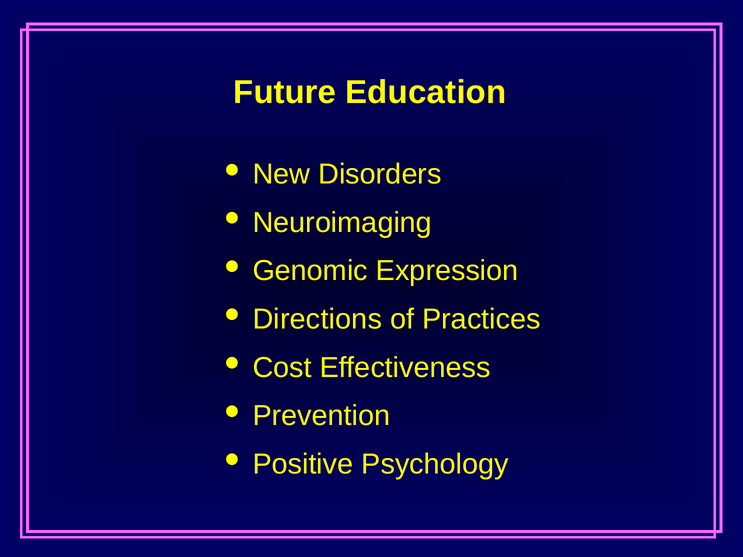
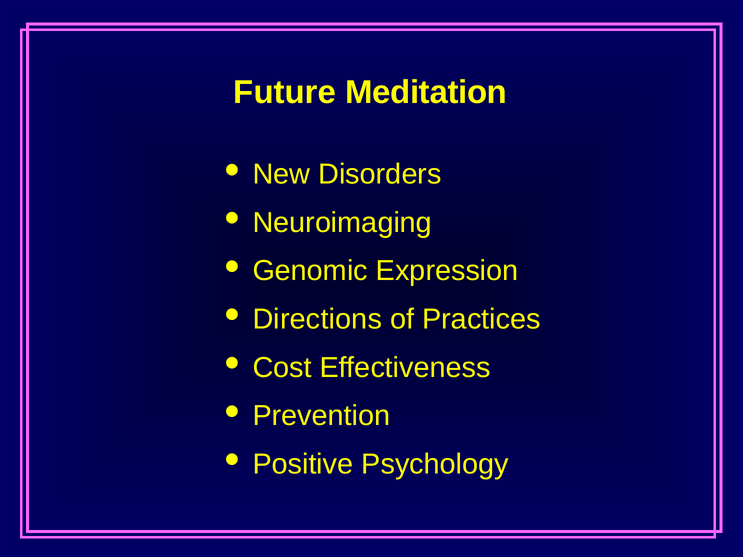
Education: Education -> Meditation (426, 92)
